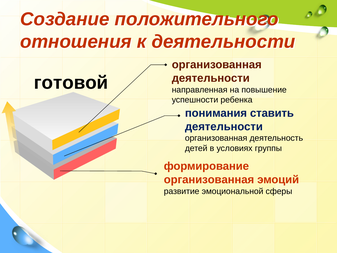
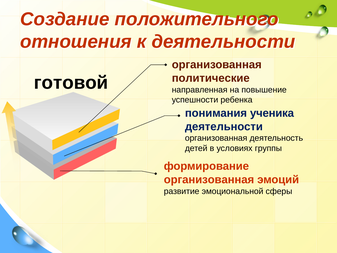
деятельности: деятельности -> политические (211, 78)
ставить: ставить -> ученика (272, 113)
